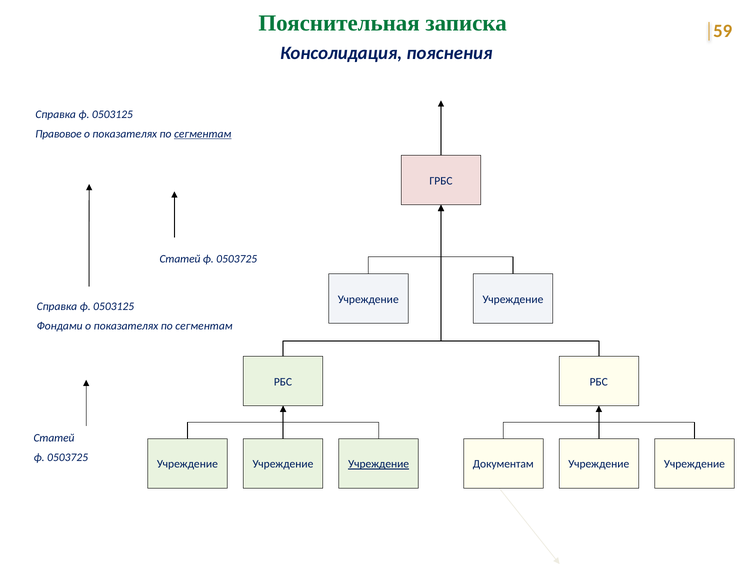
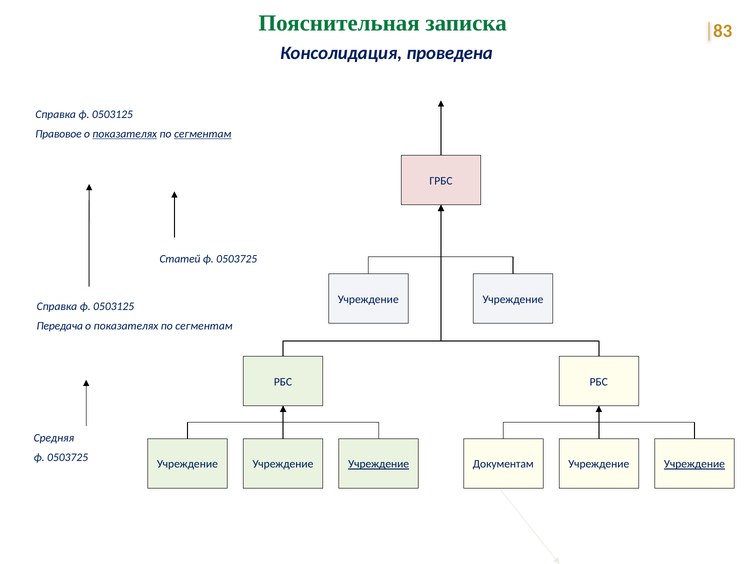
59: 59 -> 83 (723, 31)
пояснения: пояснения -> проведена (450, 53)
показателях underline: none -> present (125, 134)
Фондами: Фондами -> Передача (60, 326)
Статей: Статей -> Средняя (54, 438)
Учреждение underline: none -> present (694, 464)
